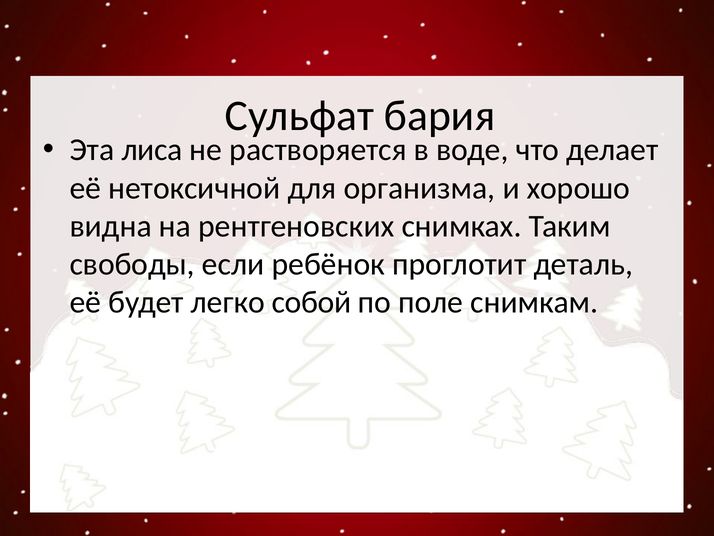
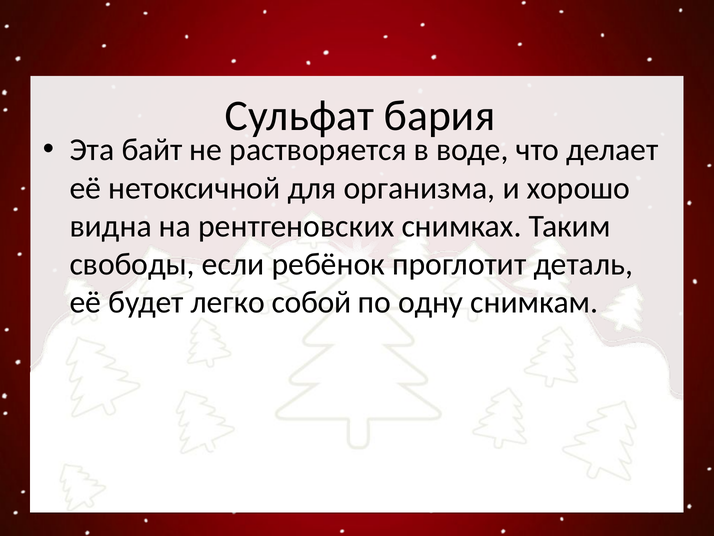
лиса: лиса -> байт (152, 150)
поле: поле -> одну (431, 302)
